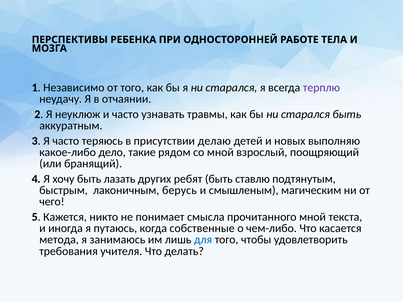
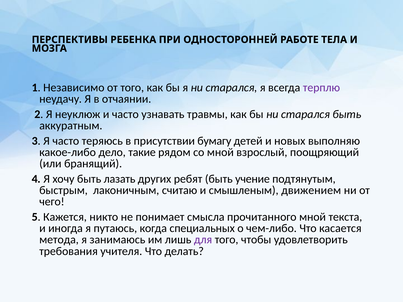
делаю: делаю -> бумагу (214, 141)
ставлю: ставлю -> учение (253, 179)
берусь: берусь -> считаю (180, 190)
магическим: магическим -> движением (311, 190)
собственные: собственные -> специальных (202, 228)
для colour: blue -> purple (203, 240)
